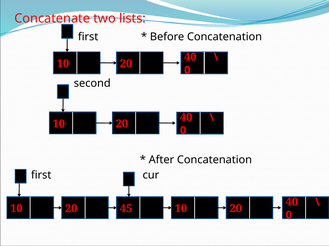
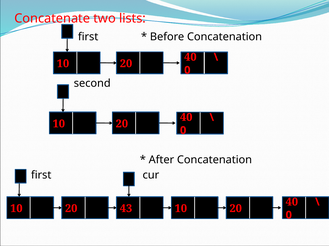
45: 45 -> 43 (126, 209)
